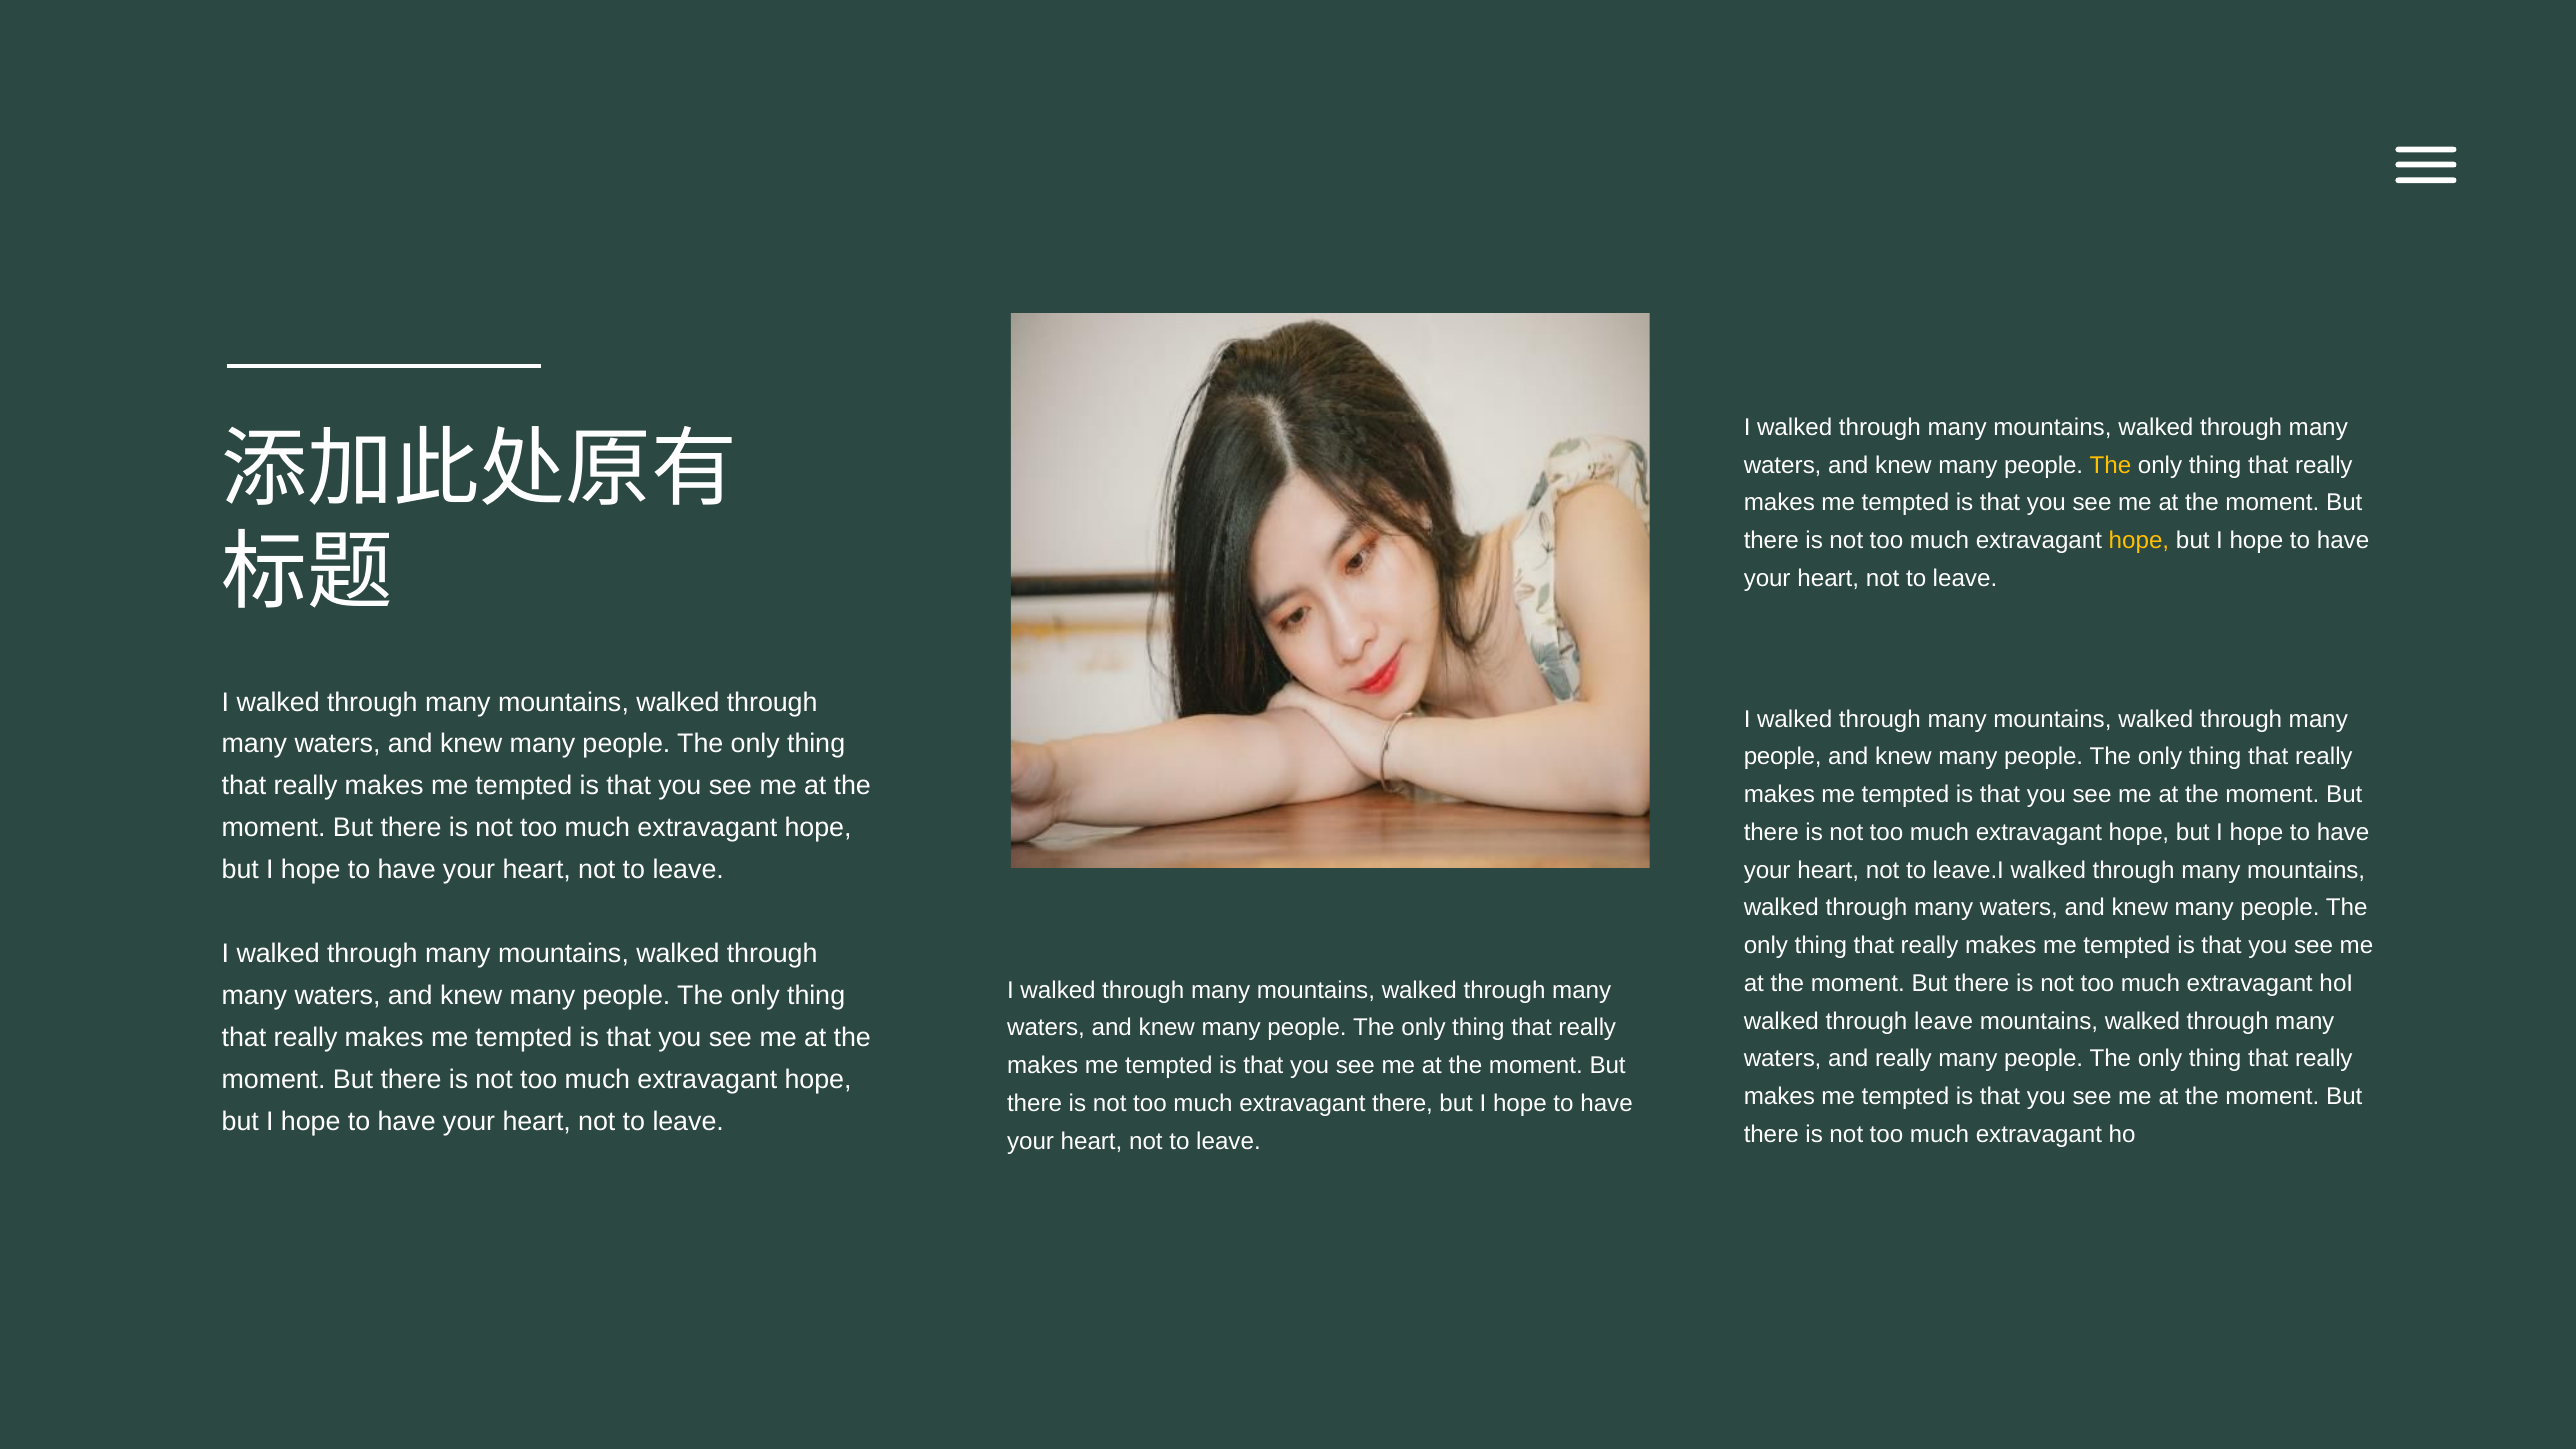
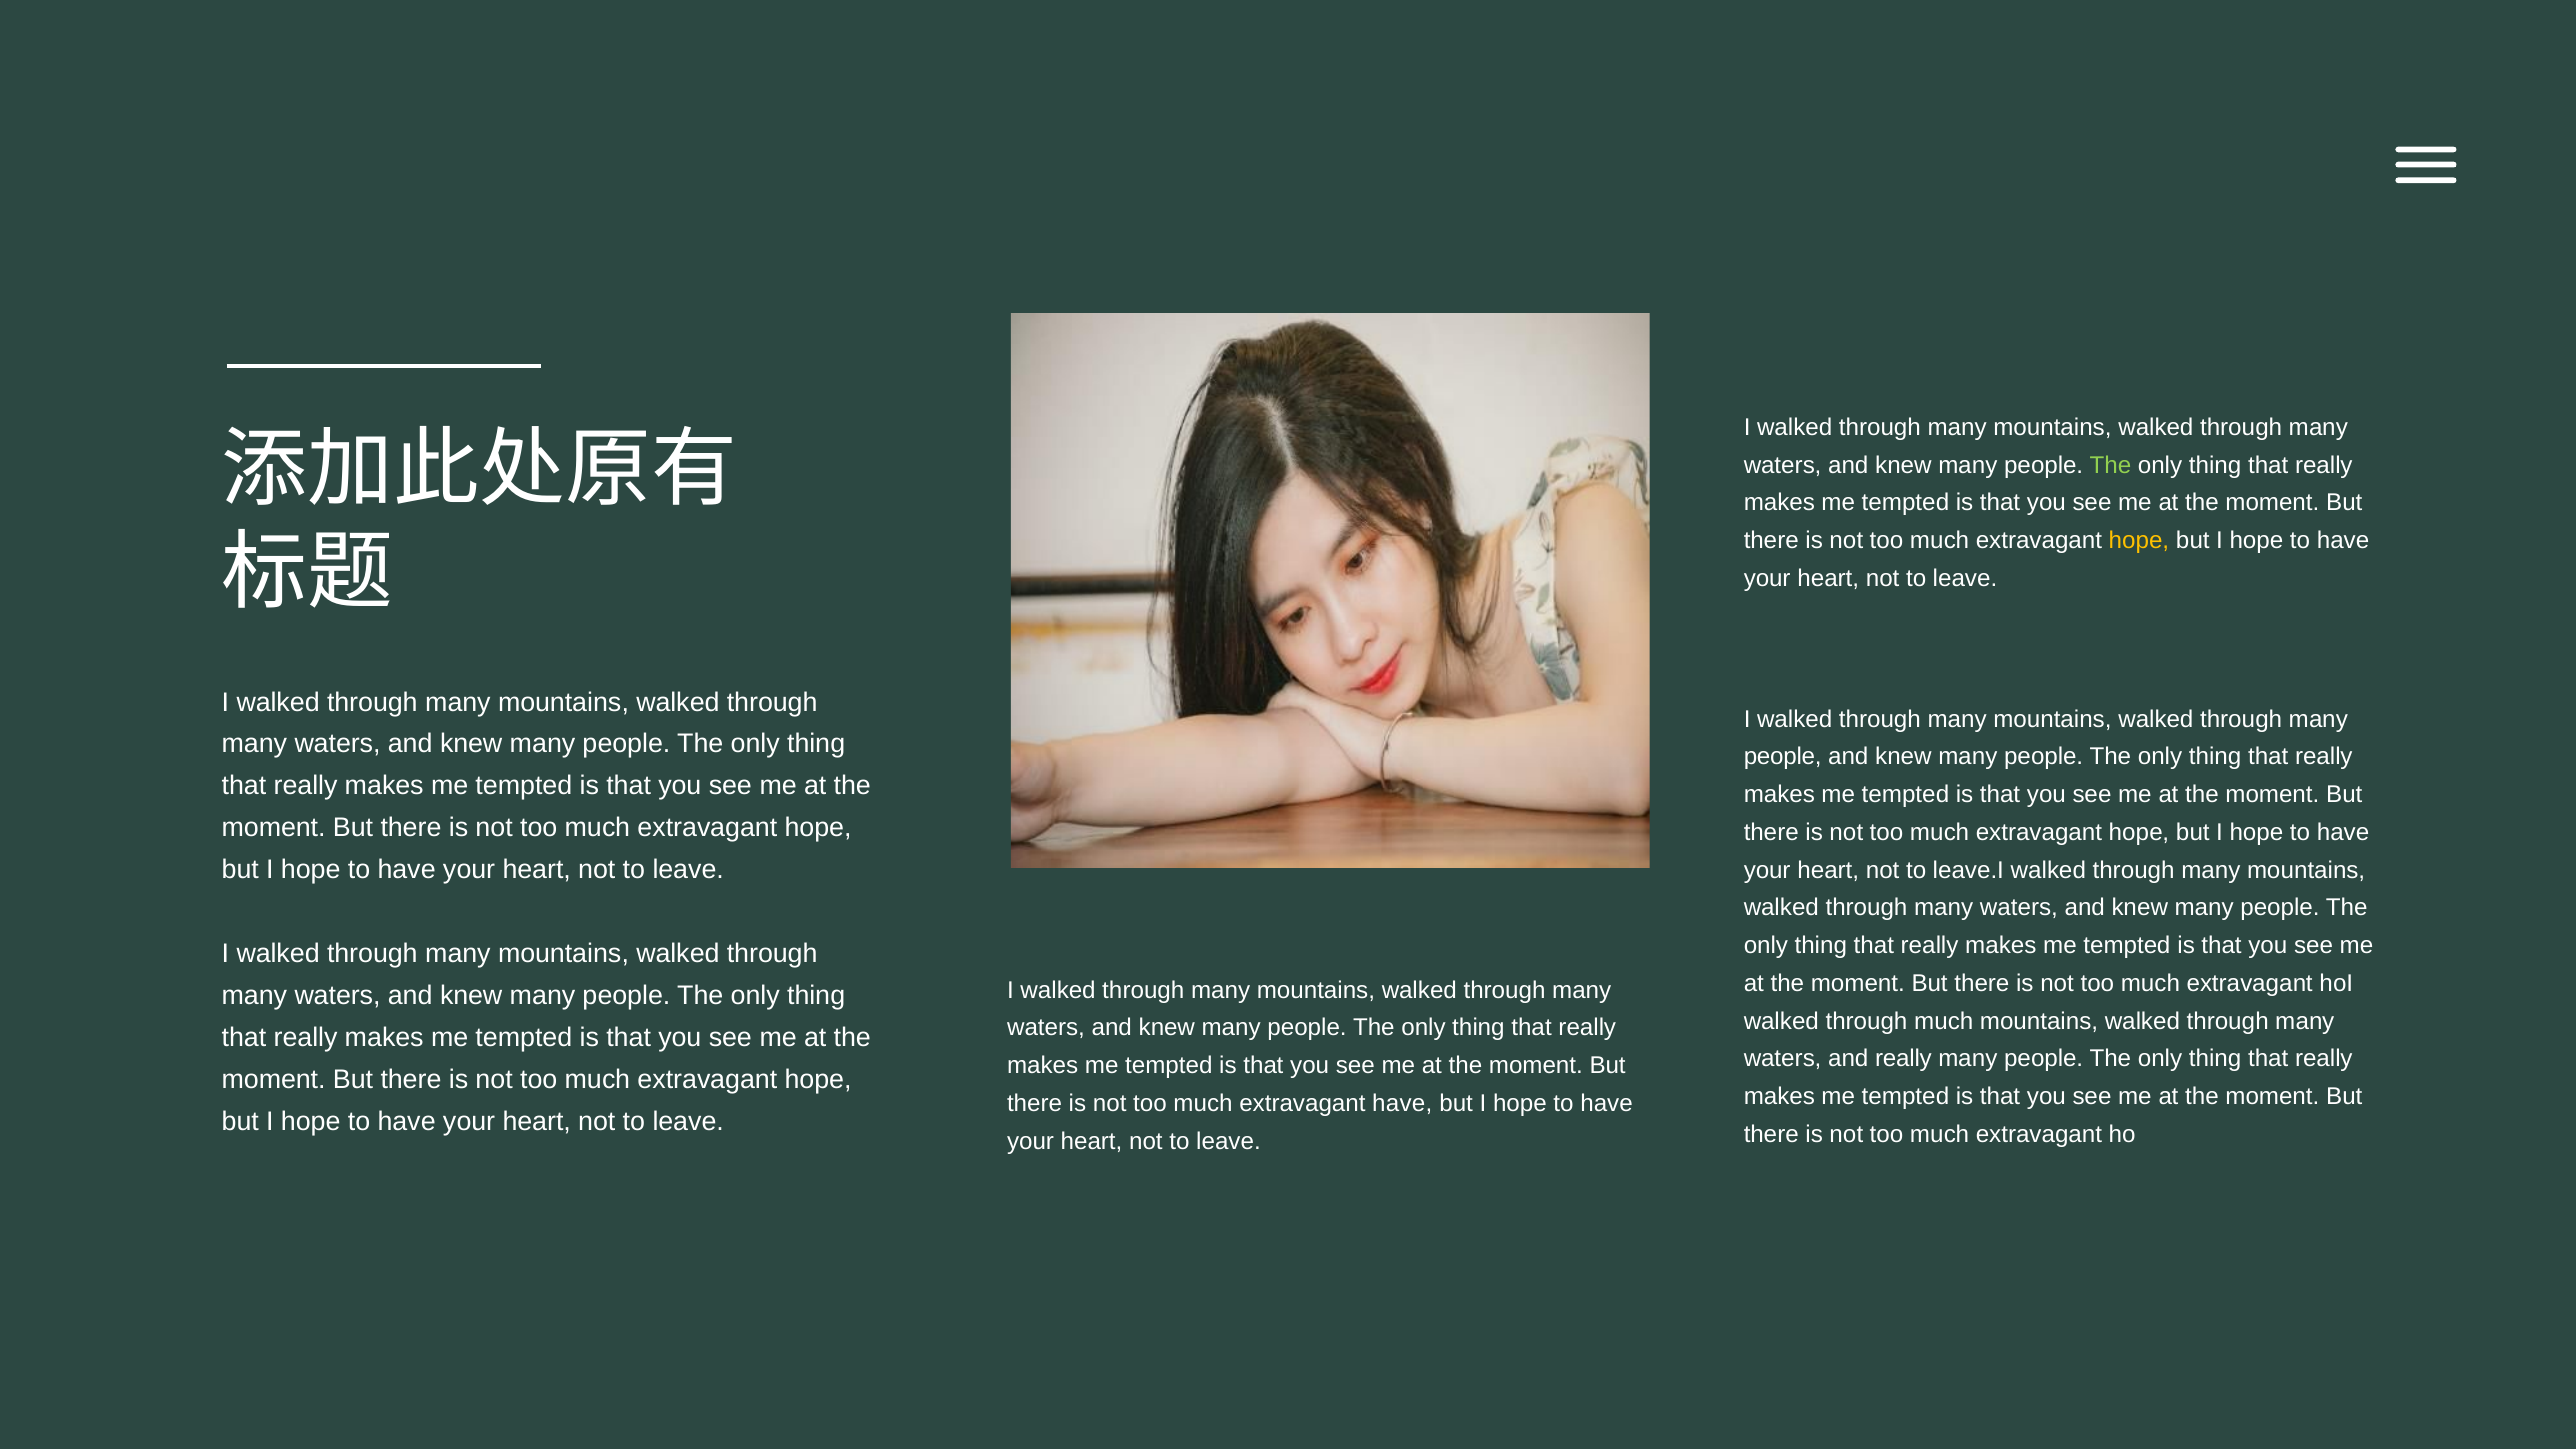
The colour: yellow -> light green (2110, 465)
through leave: leave -> much (1944, 1021)
extravagant there: there -> have (1402, 1103)
